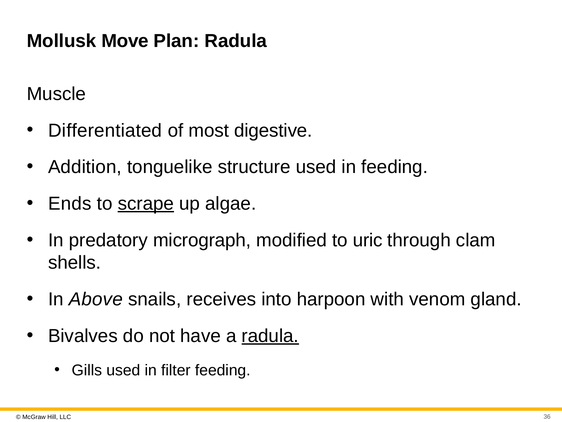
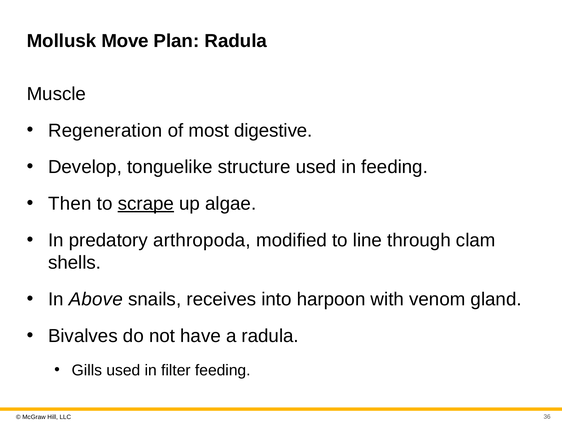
Differentiated: Differentiated -> Regeneration (105, 130)
Addition: Addition -> Develop (85, 167)
Ends: Ends -> Then (70, 203)
micrograph: micrograph -> arthropoda (202, 240)
uric: uric -> line (368, 240)
radula underline: present -> none (270, 335)
